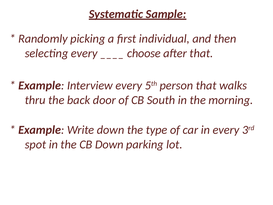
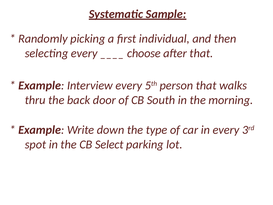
CB Down: Down -> Select (109, 144)
